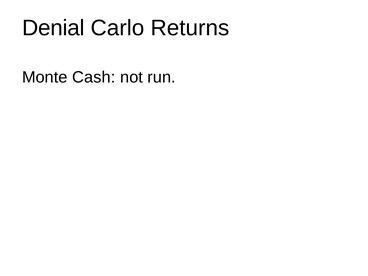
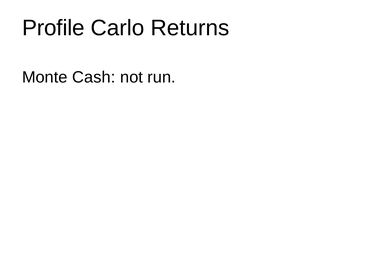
Denial: Denial -> Profile (53, 28)
